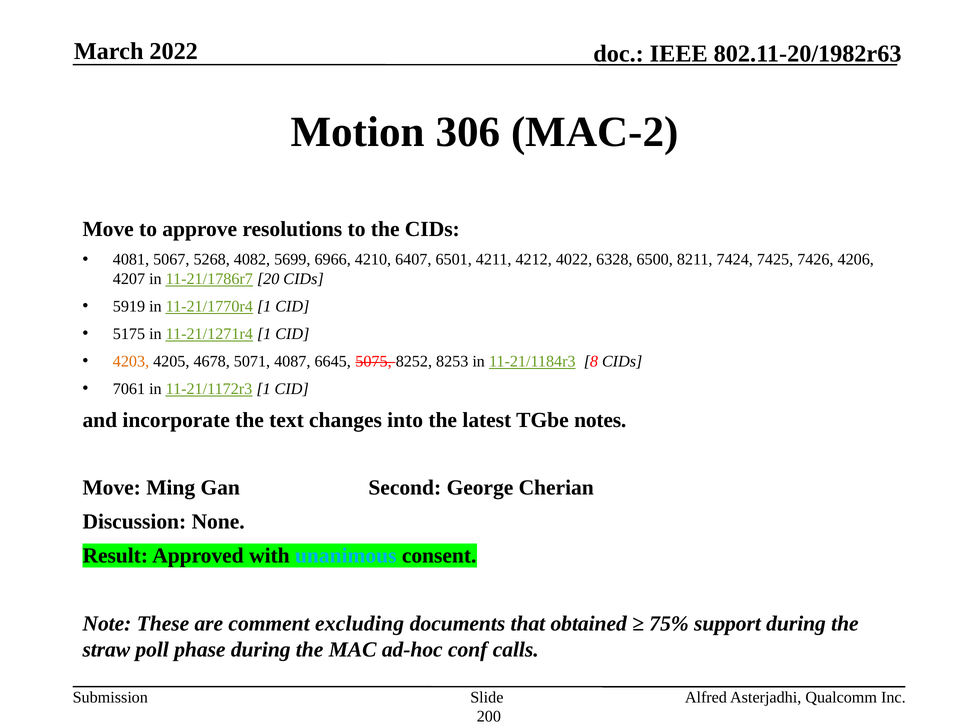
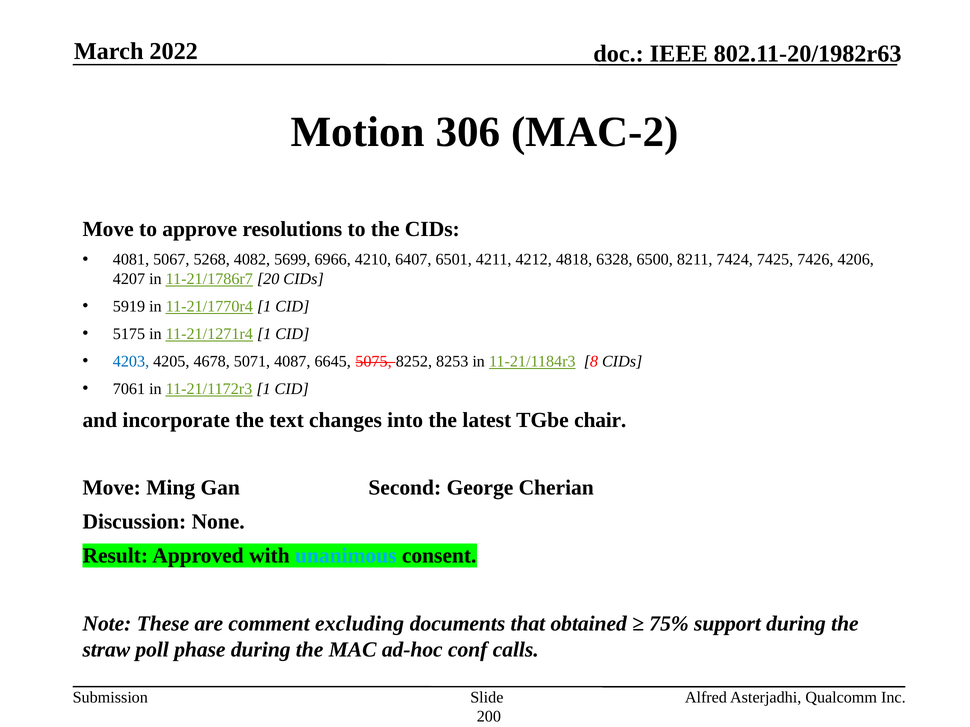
4022: 4022 -> 4818 (574, 260)
4203 colour: orange -> blue (131, 362)
notes: notes -> chair (600, 420)
